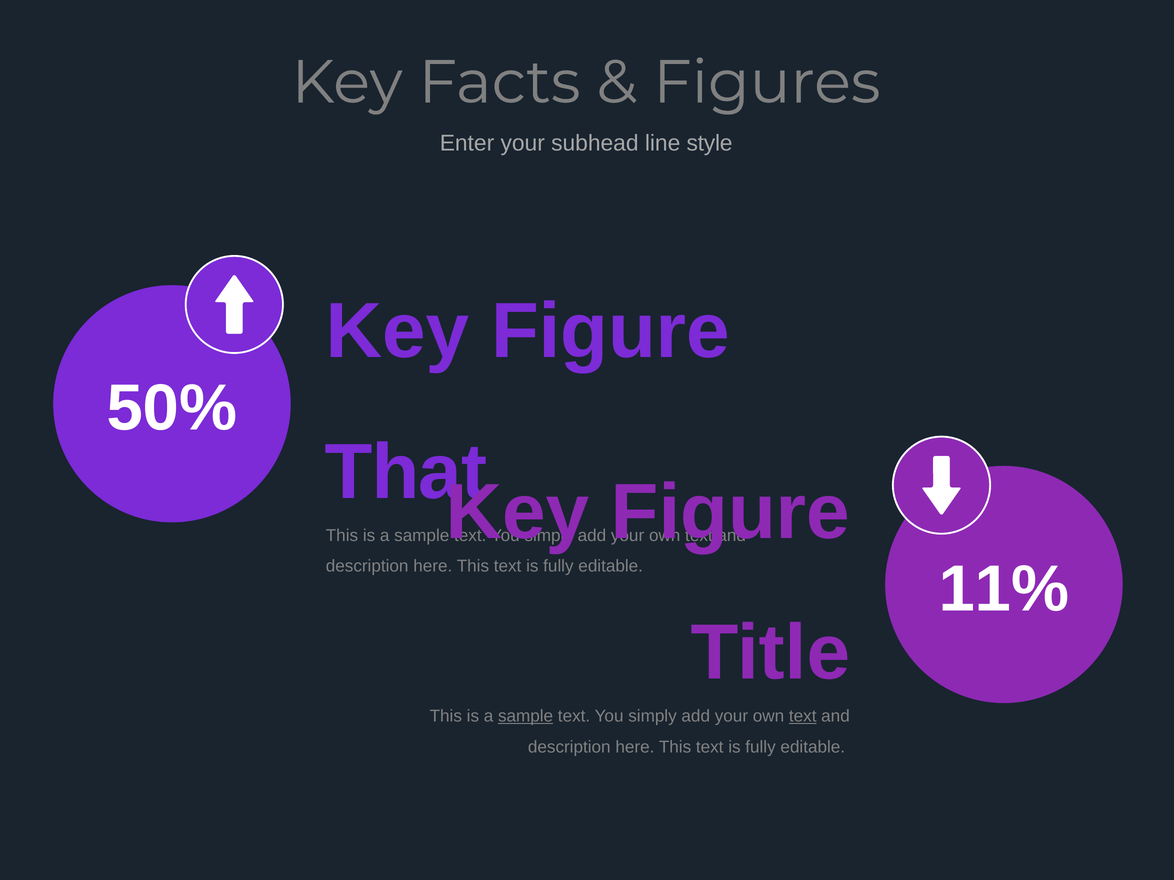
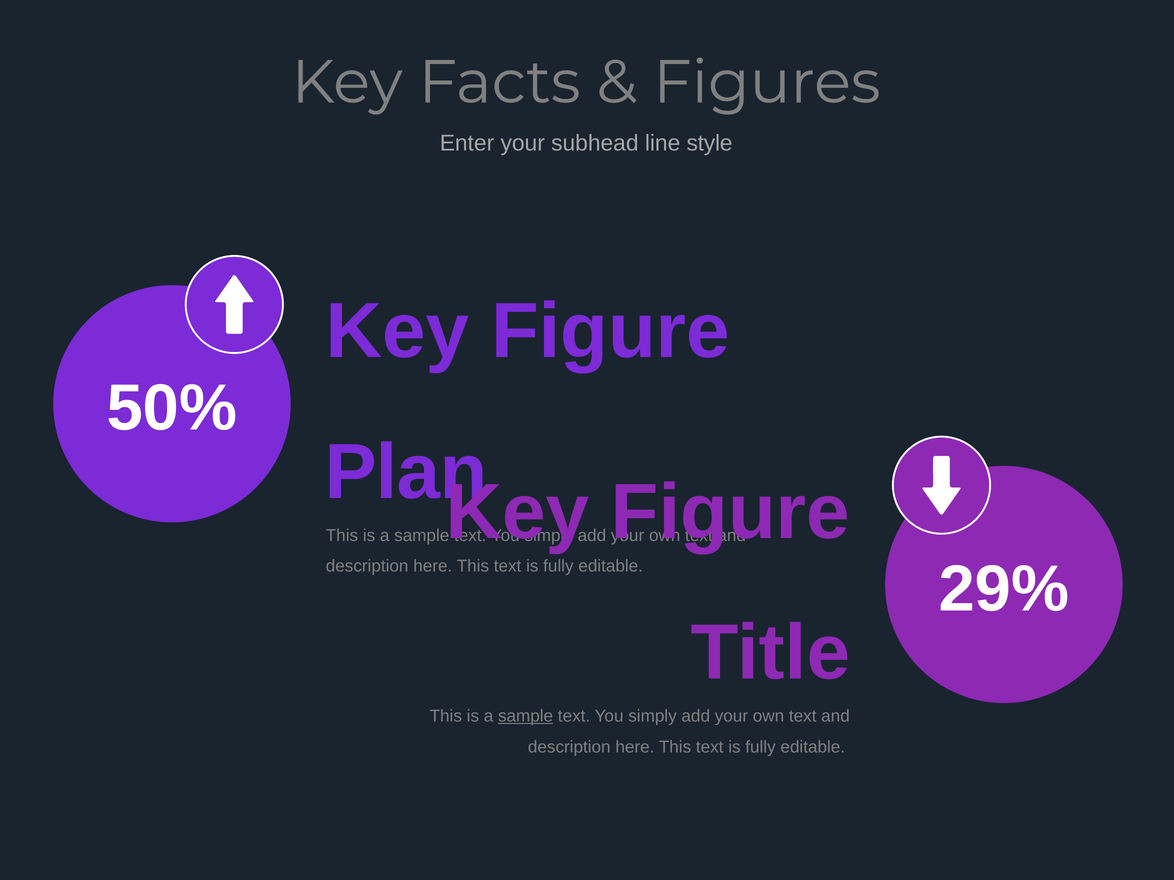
That: That -> Plan (406, 473)
11%: 11% -> 29% (1004, 589)
text underline: present -> none (803, 717)
